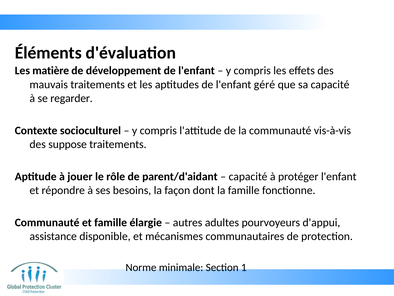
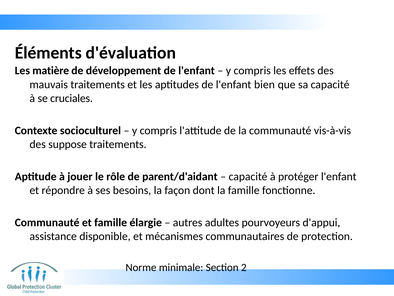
géré: géré -> bien (264, 84)
regarder: regarder -> cruciales (72, 98)
1: 1 -> 2 (244, 267)
